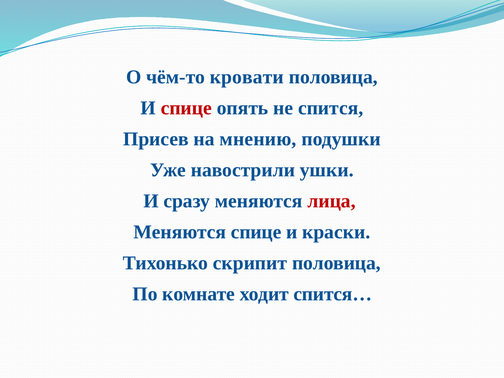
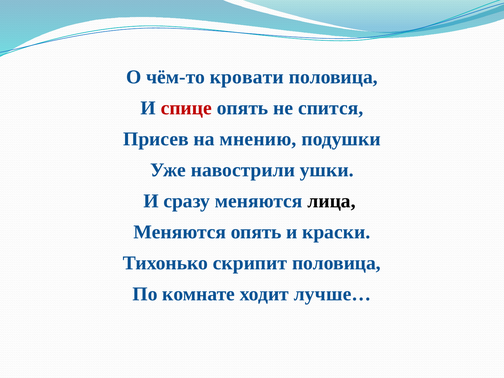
лица colour: red -> black (332, 201)
Меняются спице: спице -> опять (256, 232)
спится…: спится… -> лучше… (333, 294)
